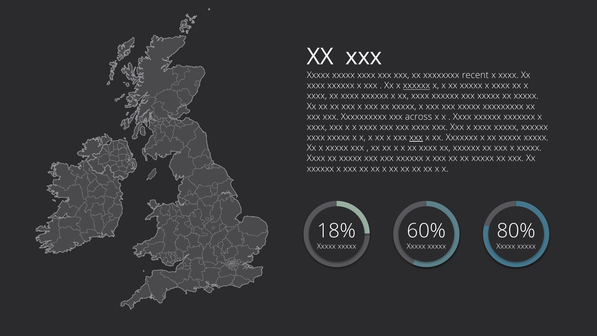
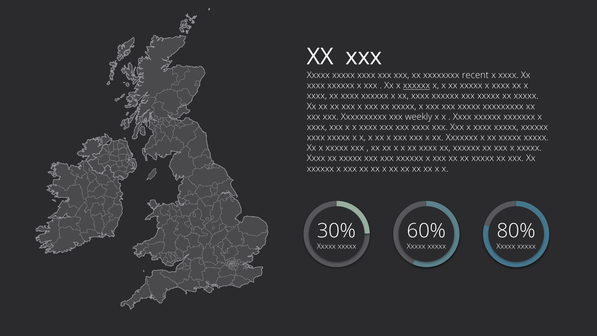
across: across -> weekly (419, 117)
xxx underline: present -> none (416, 137)
18%: 18% -> 30% (337, 231)
